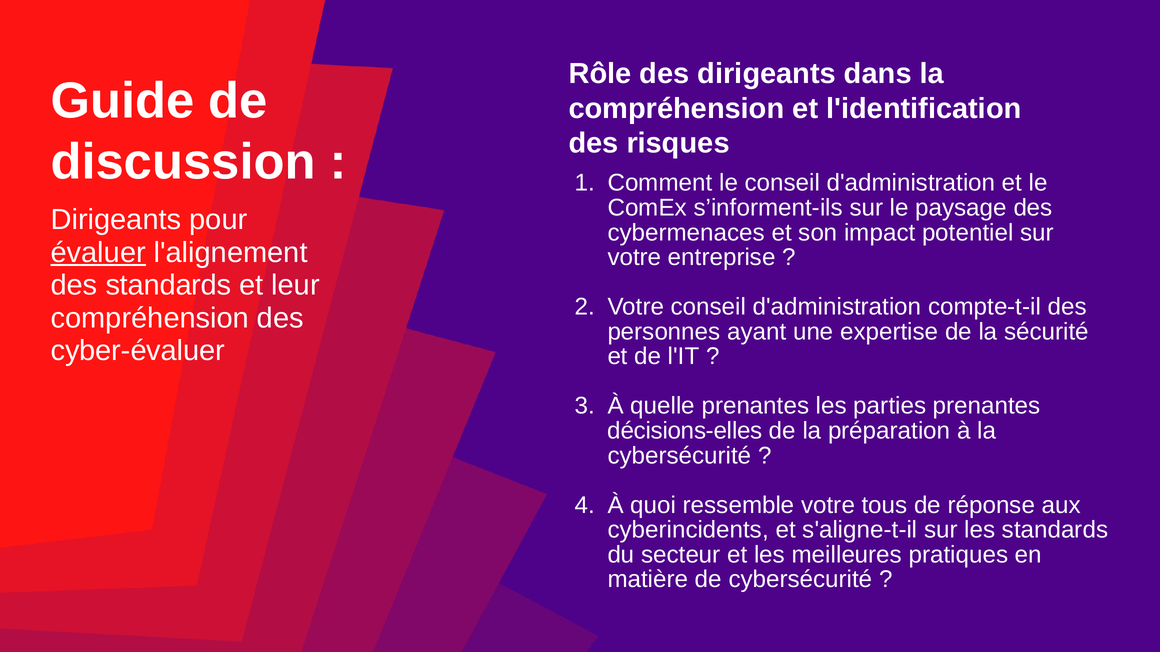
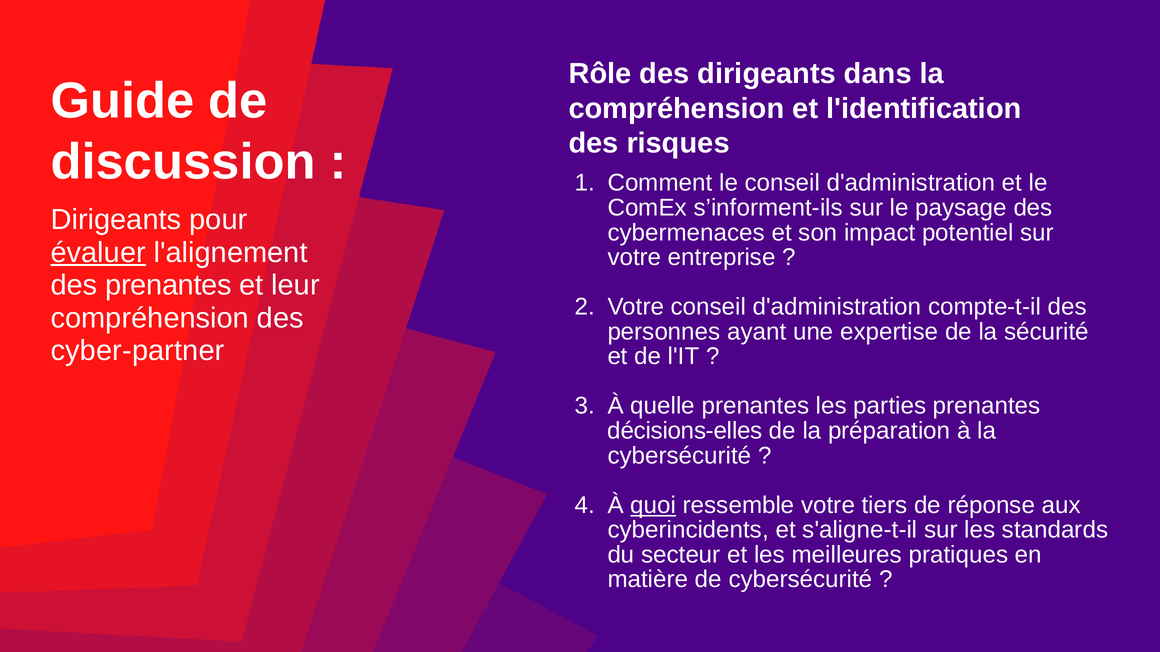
des standards: standards -> prenantes (169, 286)
cyber-évaluer: cyber-évaluer -> cyber-partner (138, 351)
quoi underline: none -> present (653, 506)
tous: tous -> tiers (884, 506)
